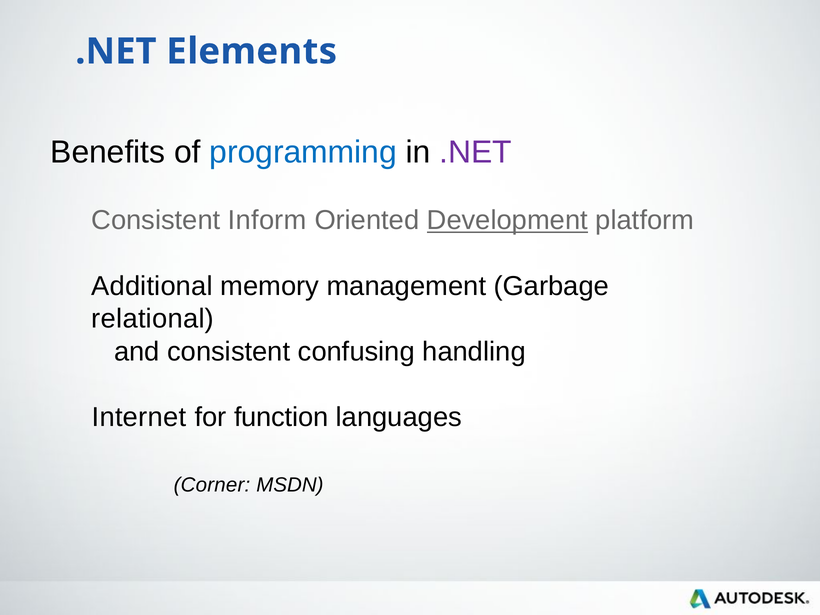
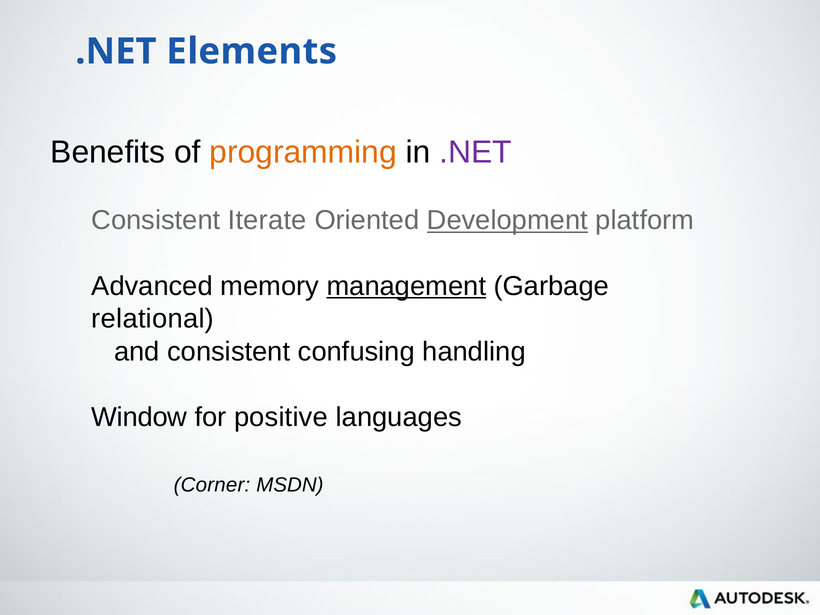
programming colour: blue -> orange (303, 152)
Inform: Inform -> Iterate (267, 220)
Additional: Additional -> Advanced (152, 286)
management underline: none -> present (406, 286)
Internet: Internet -> Window (139, 417)
function: function -> positive (281, 417)
